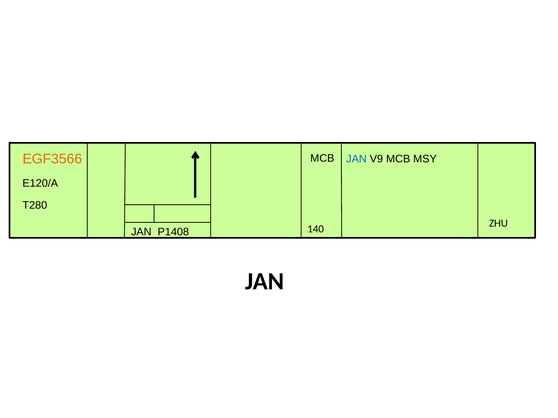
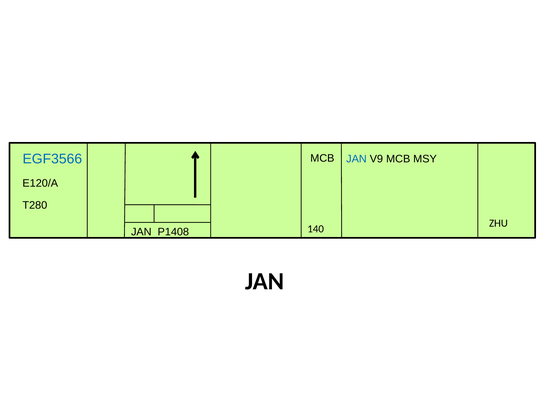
EGF3566 colour: orange -> blue (52, 159)
